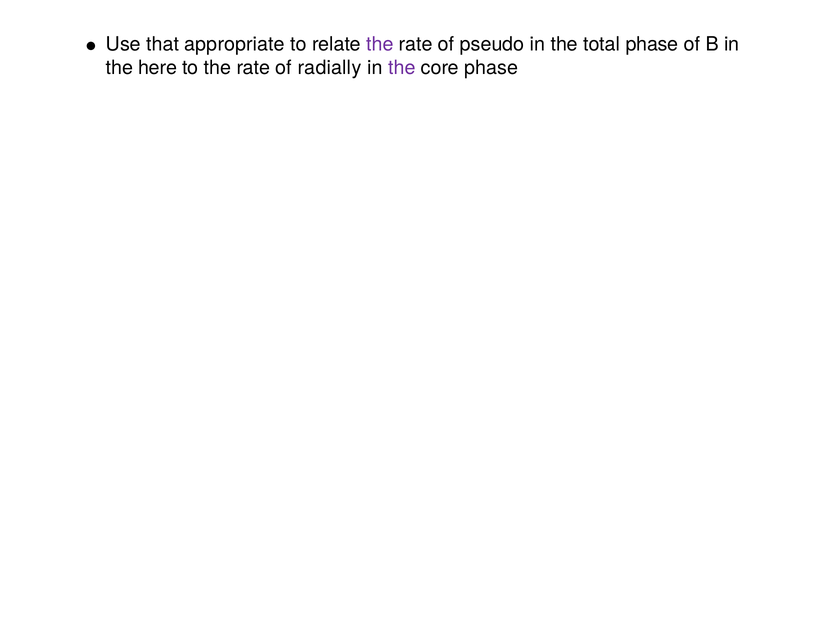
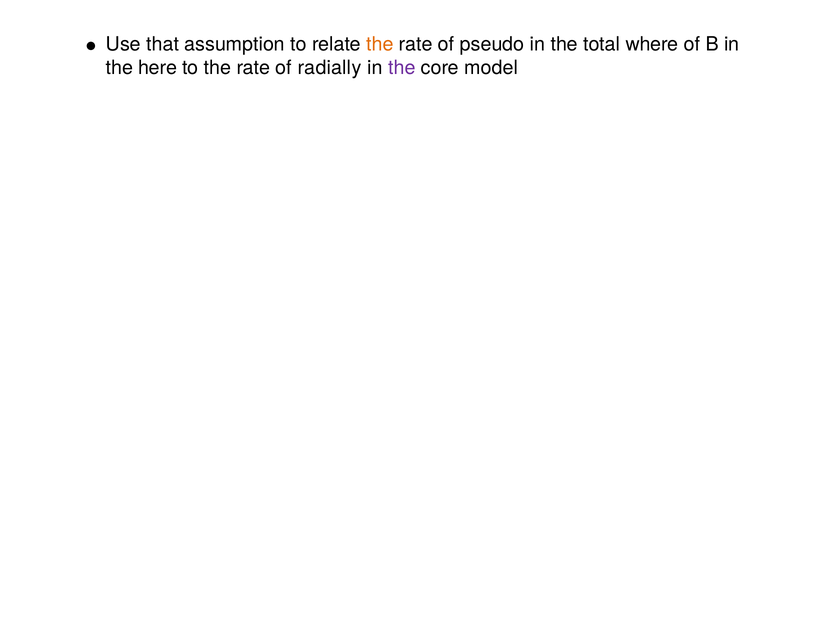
appropriate: appropriate -> assumption (235, 44)
the colour: purple -> orange (380, 44)
total phase: phase -> where (652, 44)
core phase: phase -> model (491, 68)
